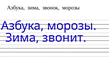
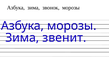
звонит: звонит -> звенит (64, 38)
